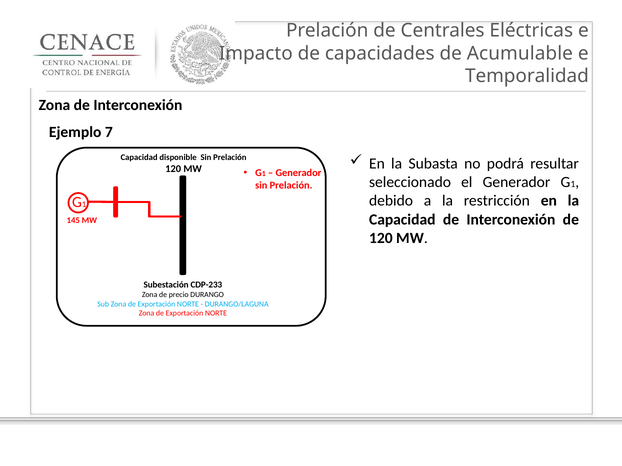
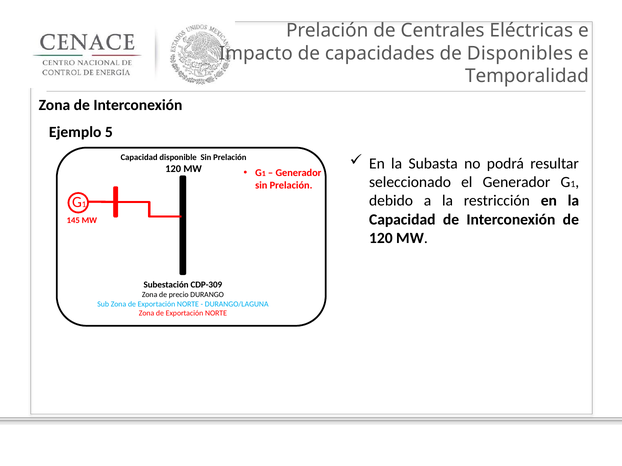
Acumulable: Acumulable -> Disponibles (520, 53)
7: 7 -> 5 (109, 132)
CDP-233: CDP-233 -> CDP-309 (206, 285)
